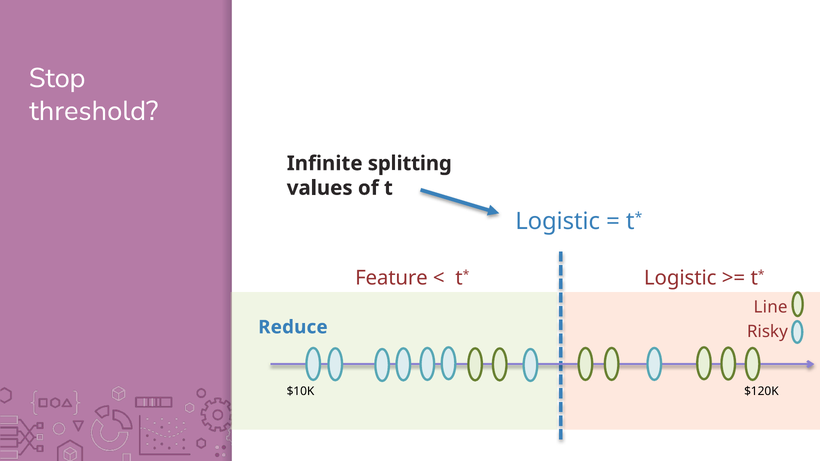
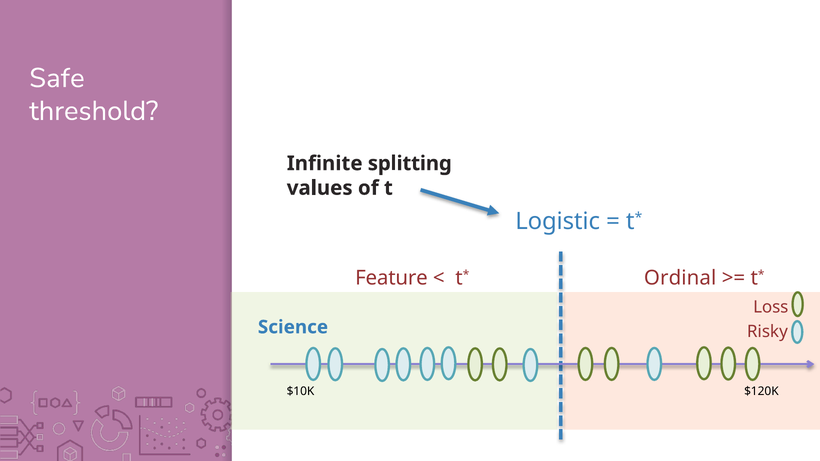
Stop: Stop -> Safe (57, 78)
Logistic: Logistic -> Ordinal (680, 278)
Line: Line -> Loss (771, 307)
Reduce: Reduce -> Science (293, 327)
